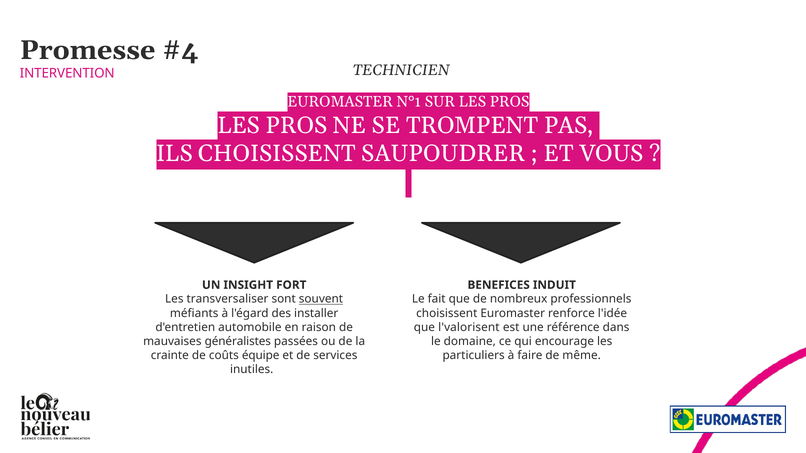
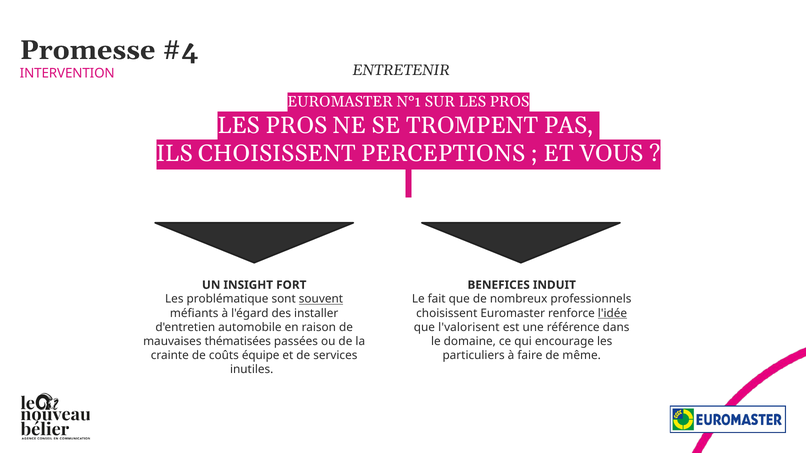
TECHNICIEN: TECHNICIEN -> ENTRETENIR (401, 70)
SAUPOUDRER: SAUPOUDRER -> PERCEPTIONS (443, 154)
transversaliser: transversaliser -> problématique (228, 299)
l'idée underline: none -> present (612, 313)
généralistes: généralistes -> thématisées (238, 342)
